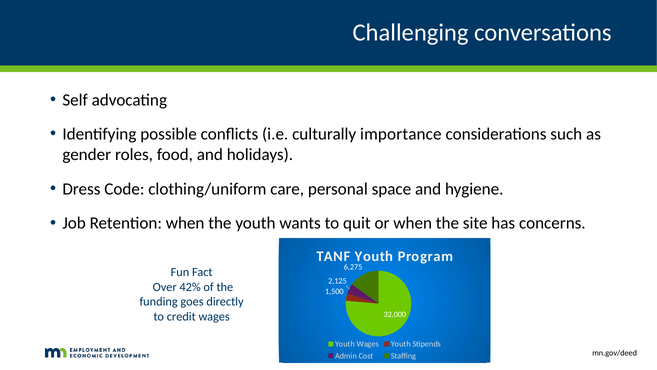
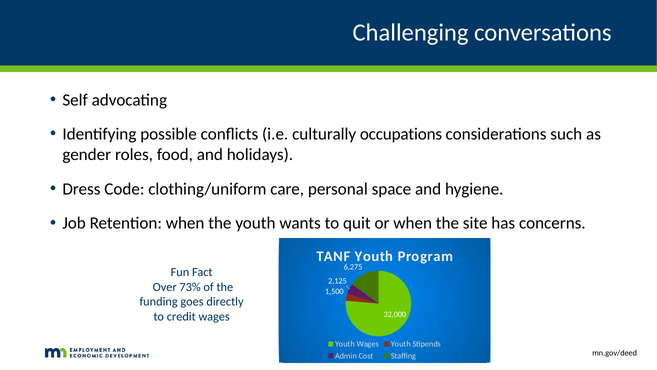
importance: importance -> occupations (401, 134)
42%: 42% -> 73% (190, 287)
